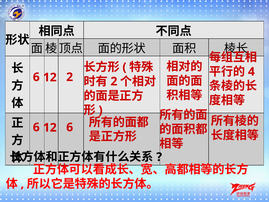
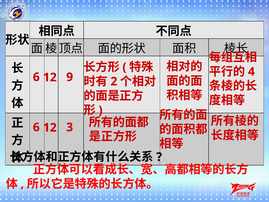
12 2: 2 -> 9 (70, 77)
12 6: 6 -> 3 (70, 127)
